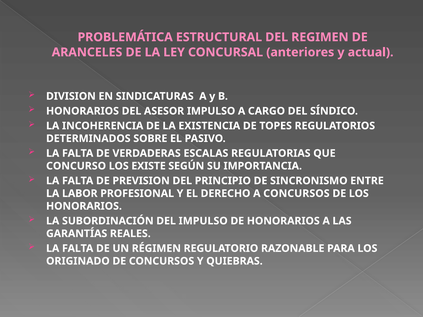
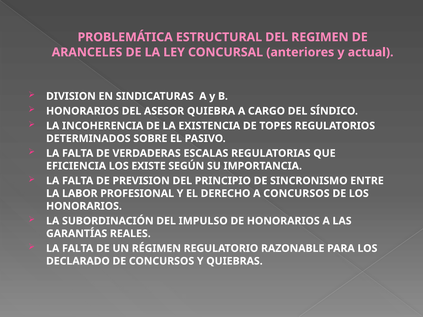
ASESOR IMPULSO: IMPULSO -> QUIEBRA (211, 111)
CONCURSO: CONCURSO -> EFICIENCIA (76, 166)
ORIGINADO: ORIGINADO -> DECLARADO (78, 261)
